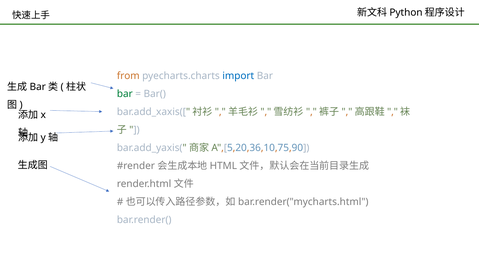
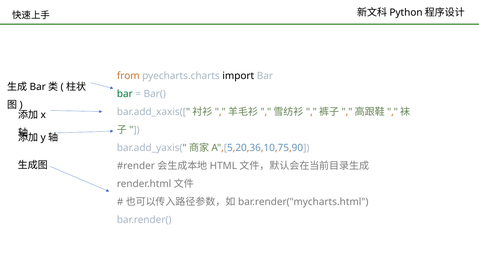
import colour: blue -> black (238, 76)
